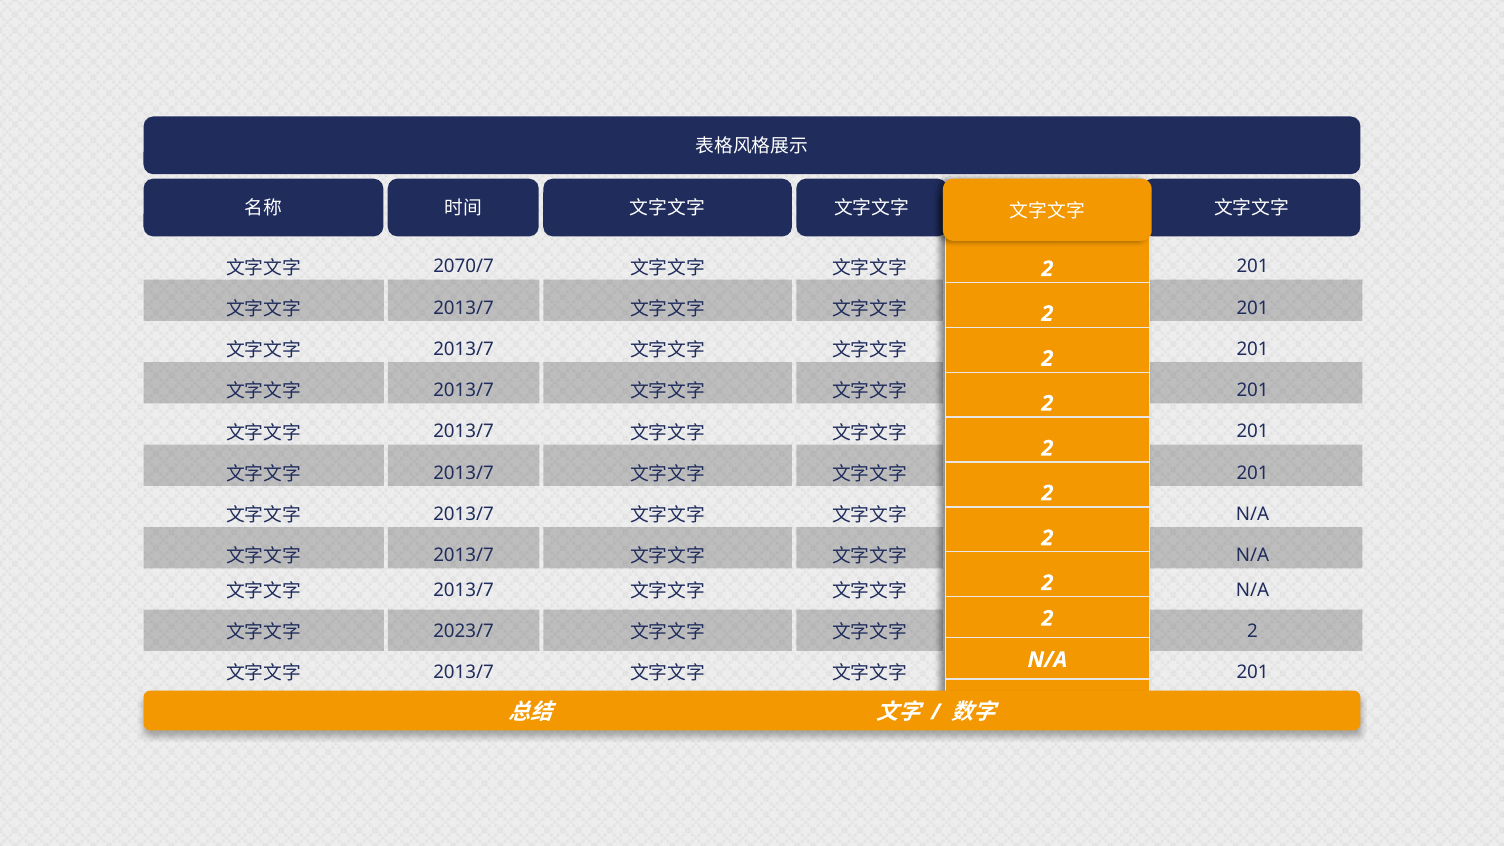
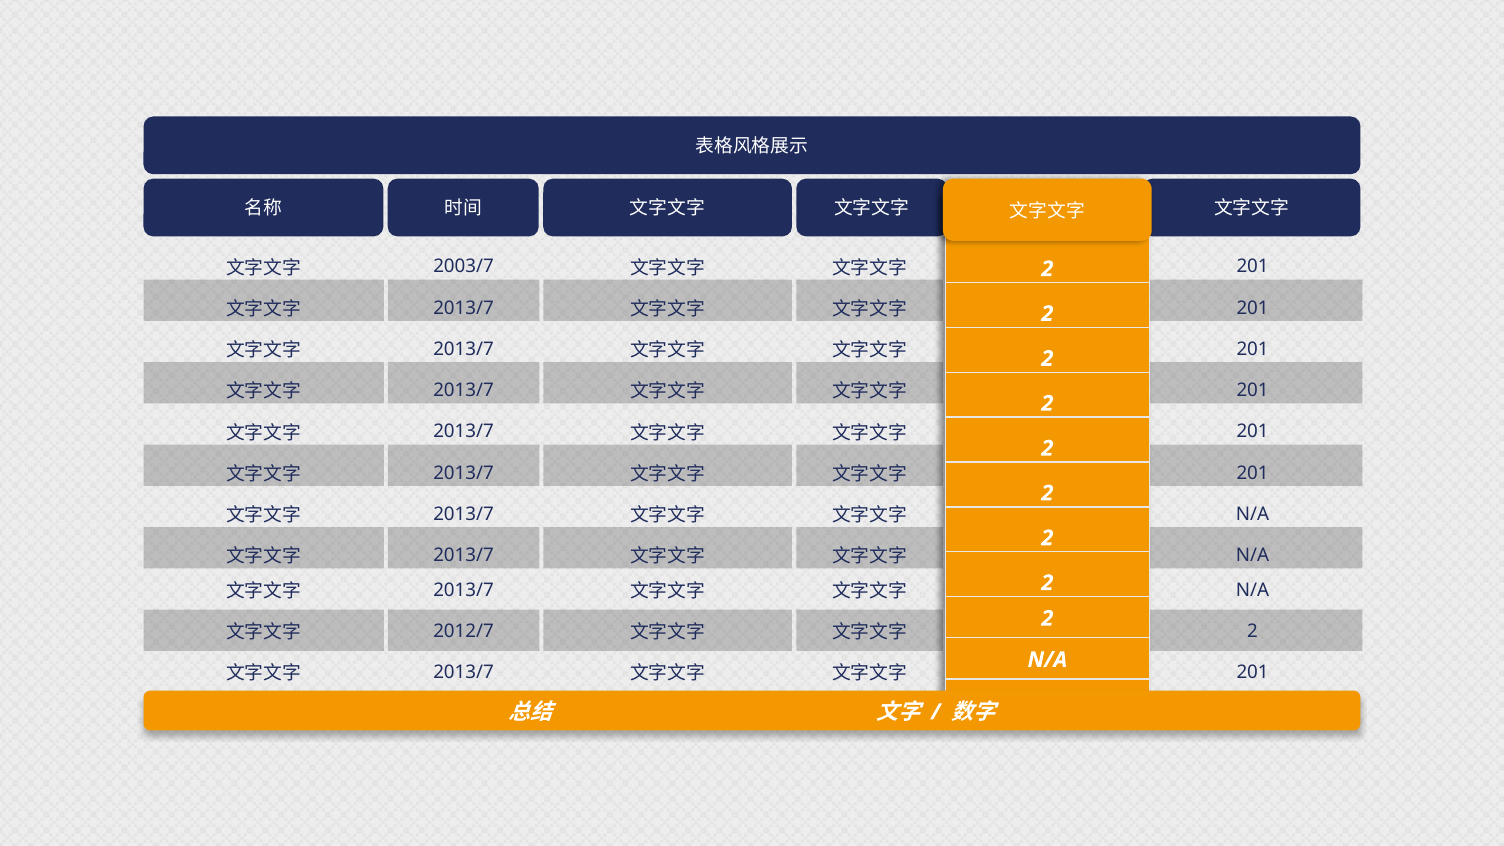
2070/7: 2070/7 -> 2003/7 (464, 267)
2023/7: 2023/7 -> 2012/7 (464, 631)
